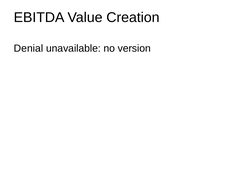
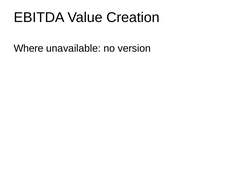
Denial: Denial -> Where (29, 48)
